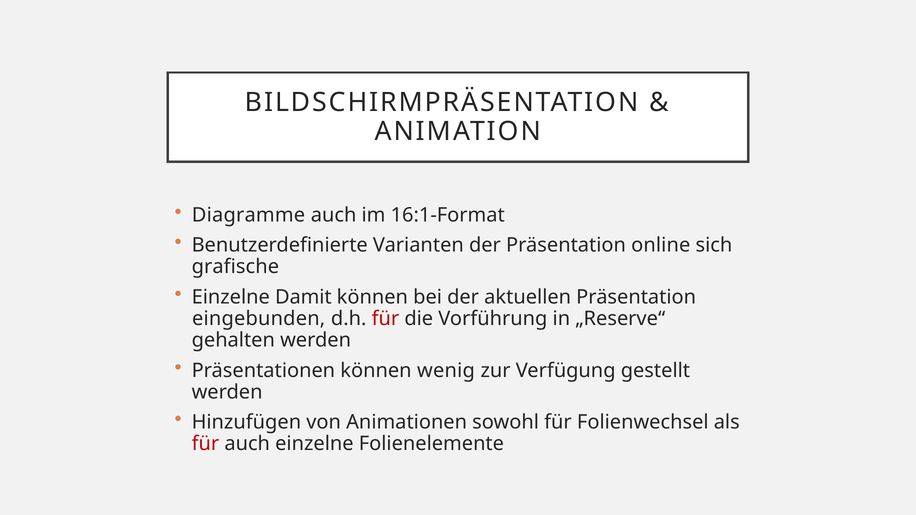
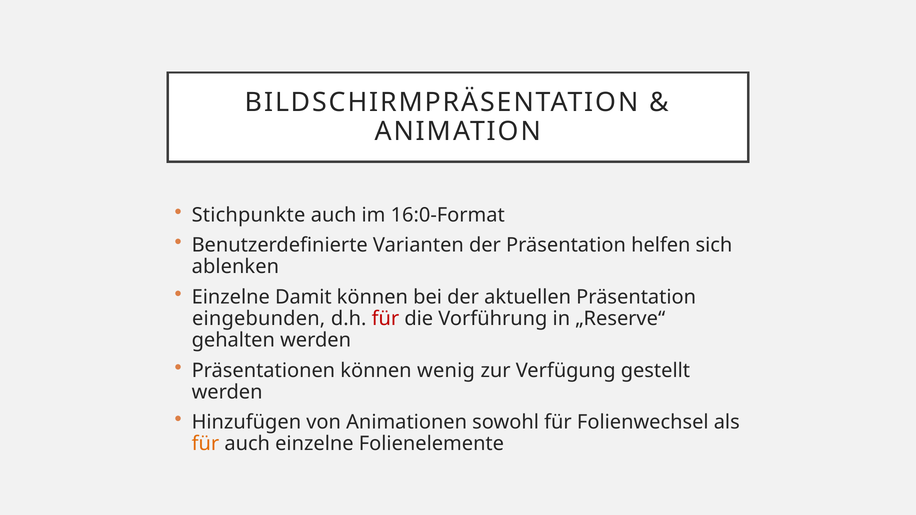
Diagramme: Diagramme -> Stichpunkte (249, 215)
16:1-Format: 16:1-Format -> 16:0-Format (448, 215)
online: online -> helfen (661, 245)
grafische: grafische -> ablenken (235, 267)
für colour: red -> orange (205, 444)
